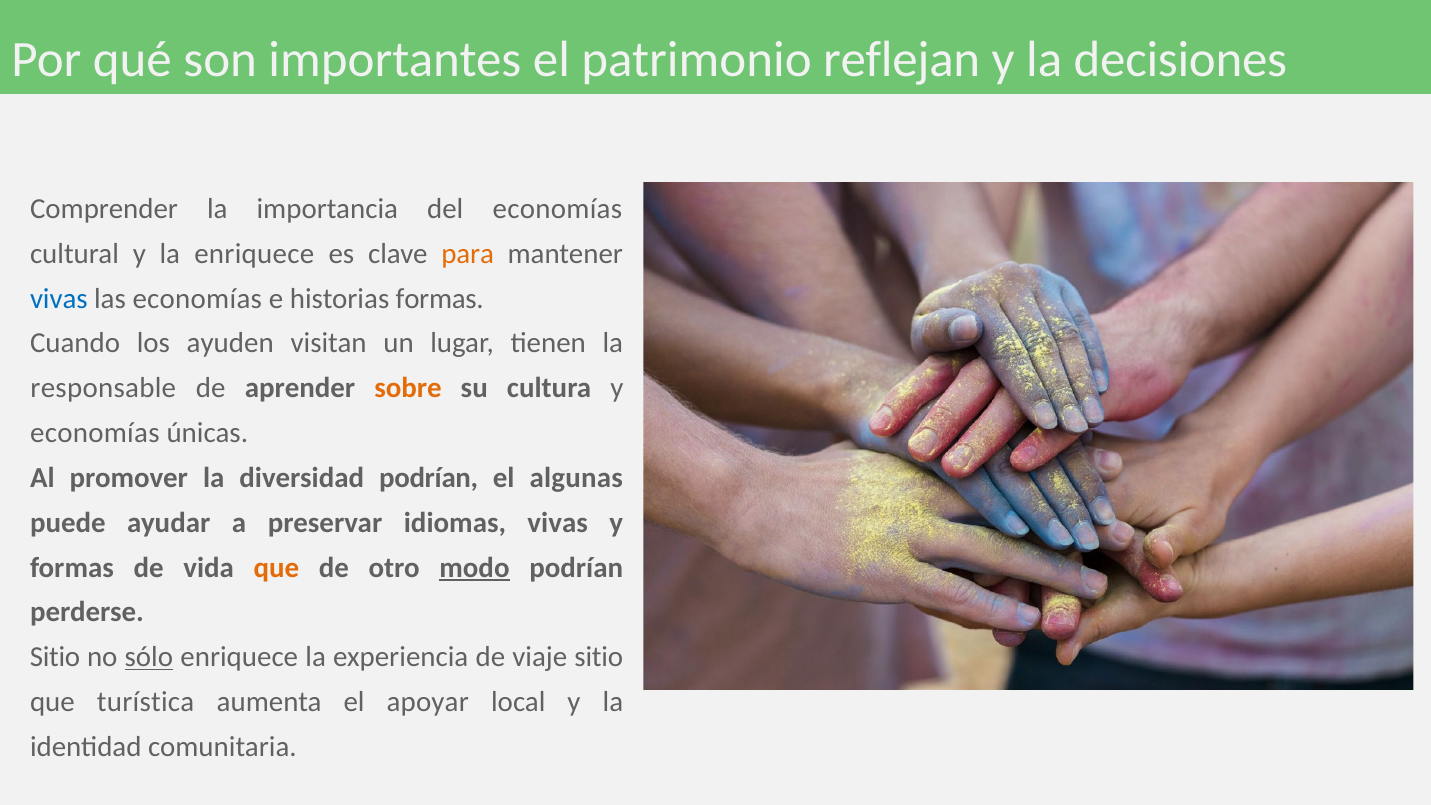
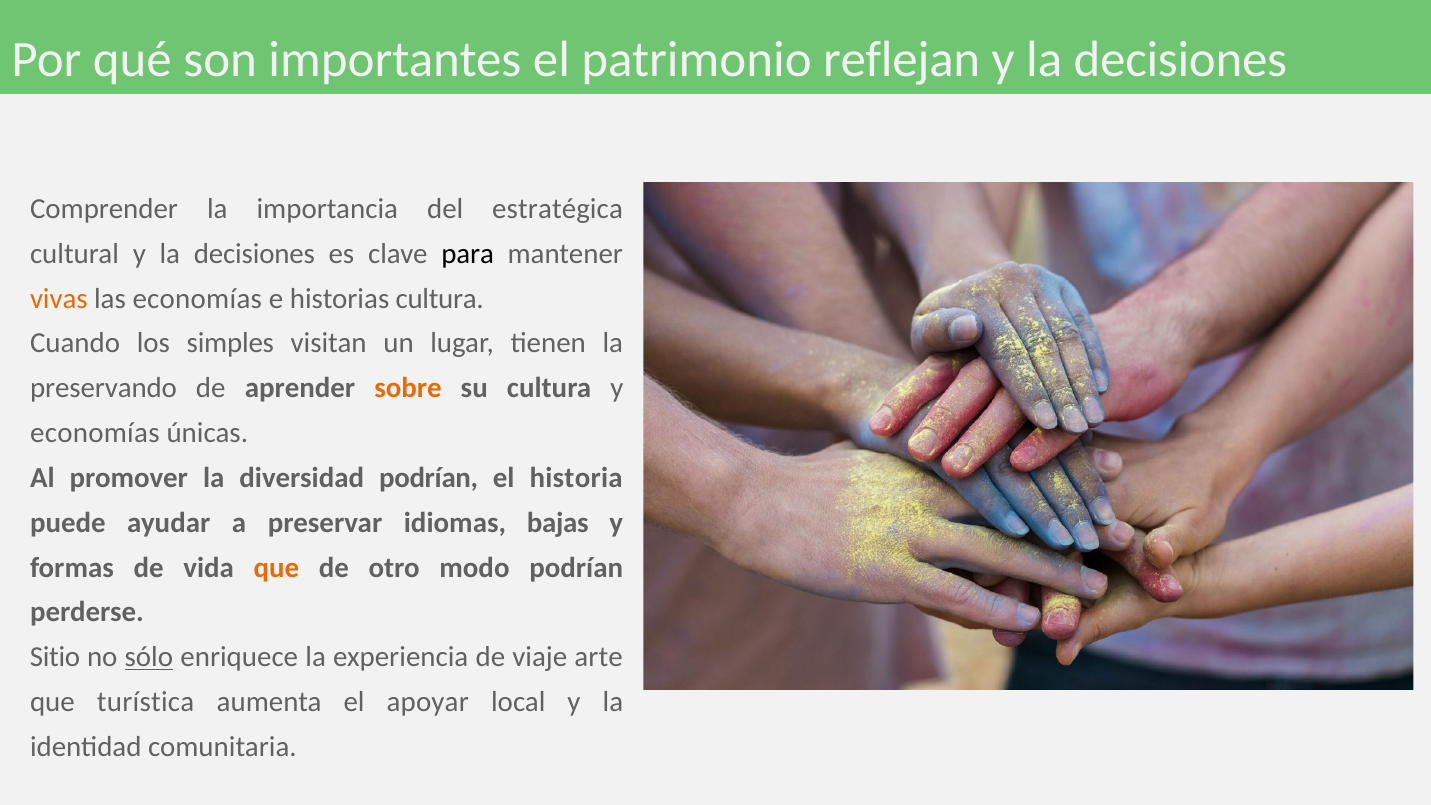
del economías: economías -> estratégica (558, 209)
cultural y la enriquece: enriquece -> decisiones (254, 254)
para colour: orange -> black (468, 254)
vivas colour: blue -> orange (59, 299)
historias formas: formas -> cultura (440, 299)
ayuden: ayuden -> simples (230, 343)
responsable: responsable -> preservando (103, 388)
algunas: algunas -> historia (576, 478)
idiomas vivas: vivas -> bajas (558, 523)
modo underline: present -> none (474, 567)
viaje sitio: sitio -> arte (599, 657)
